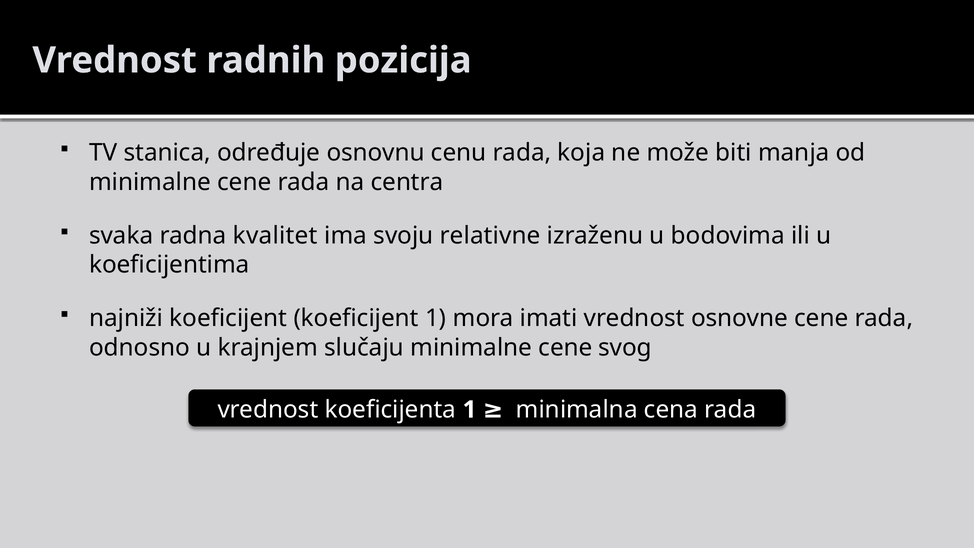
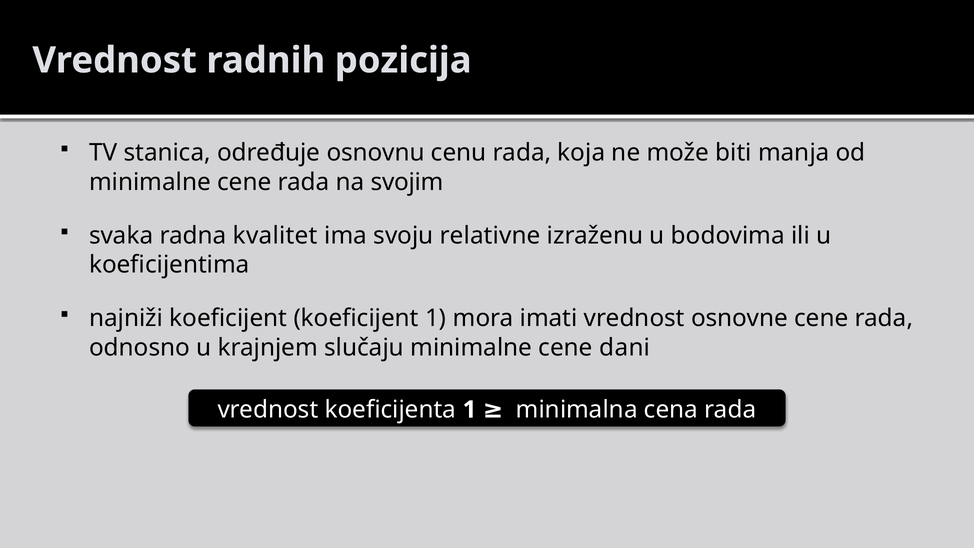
centra: centra -> svojim (407, 182)
svog: svog -> dani (625, 348)
